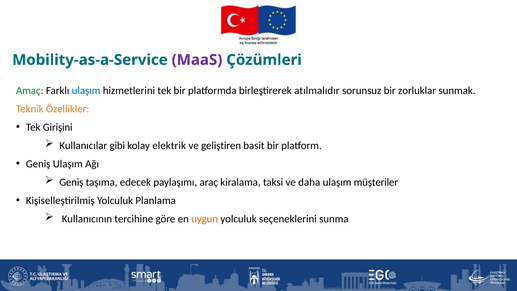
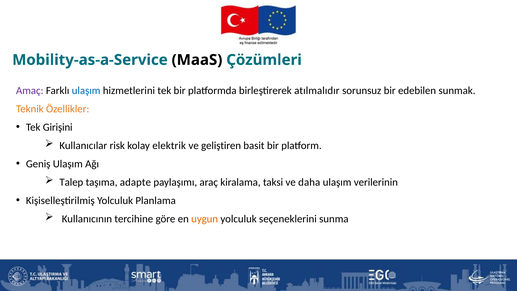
MaaS colour: purple -> black (197, 60)
Amaç colour: green -> purple (30, 90)
zorluklar: zorluklar -> edebilen (417, 90)
gibi: gibi -> risk (117, 145)
Geniş: Geniş -> Talep (71, 182)
edecek: edecek -> adapte (135, 182)
müşteriler: müşteriler -> verilerinin (376, 182)
